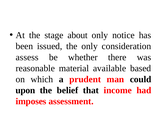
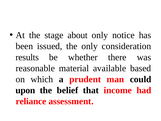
assess: assess -> results (27, 57)
imposes: imposes -> reliance (31, 101)
